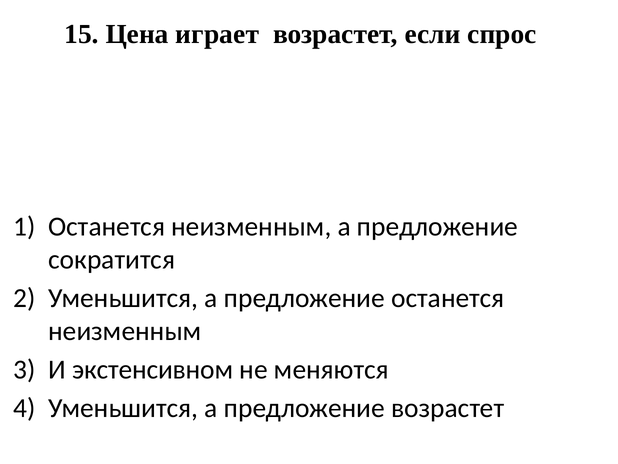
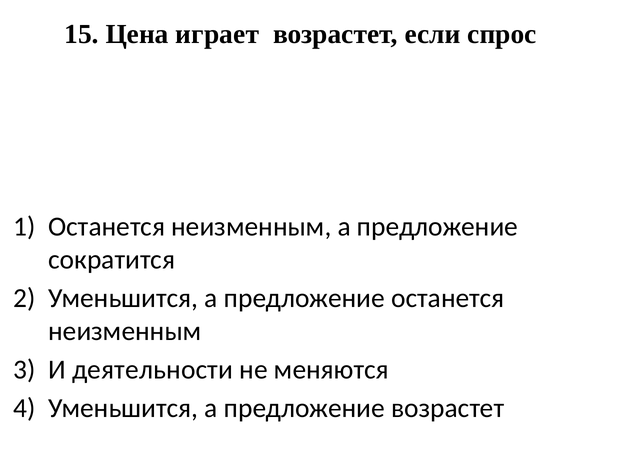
экстенсивном: экстенсивном -> деятельности (153, 369)
